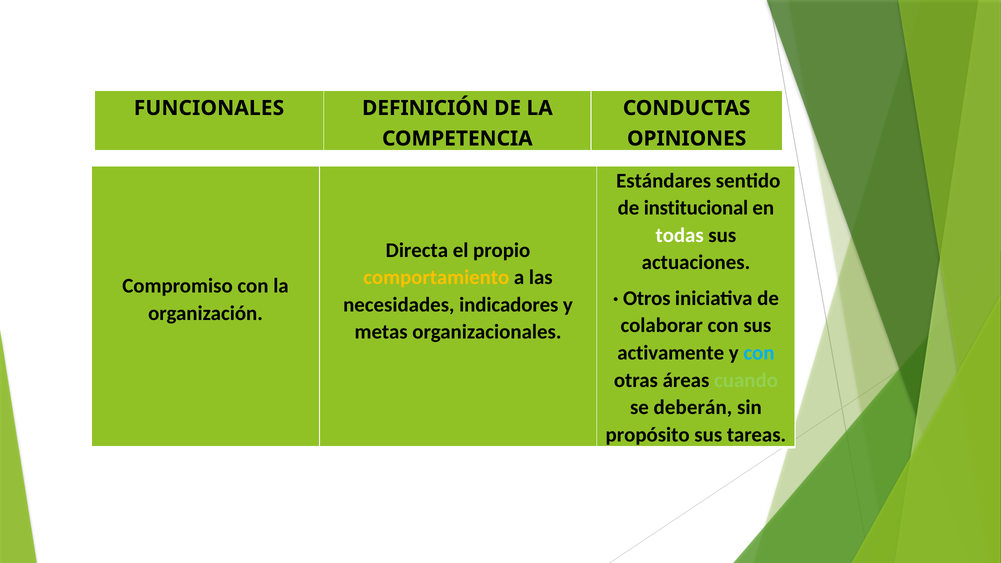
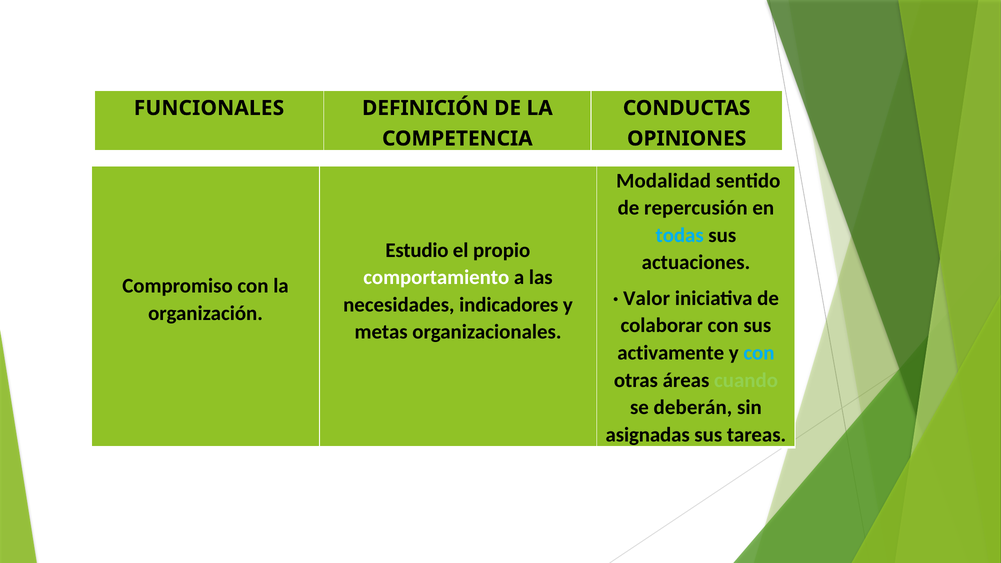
Estándares: Estándares -> Modalidad (664, 181)
institucional: institucional -> repercusión (696, 208)
todas colour: white -> light blue (680, 235)
Directa: Directa -> Estudio (417, 250)
comportamiento colour: yellow -> white (436, 278)
Otros: Otros -> Valor (647, 298)
propósito: propósito -> asignadas (648, 435)
